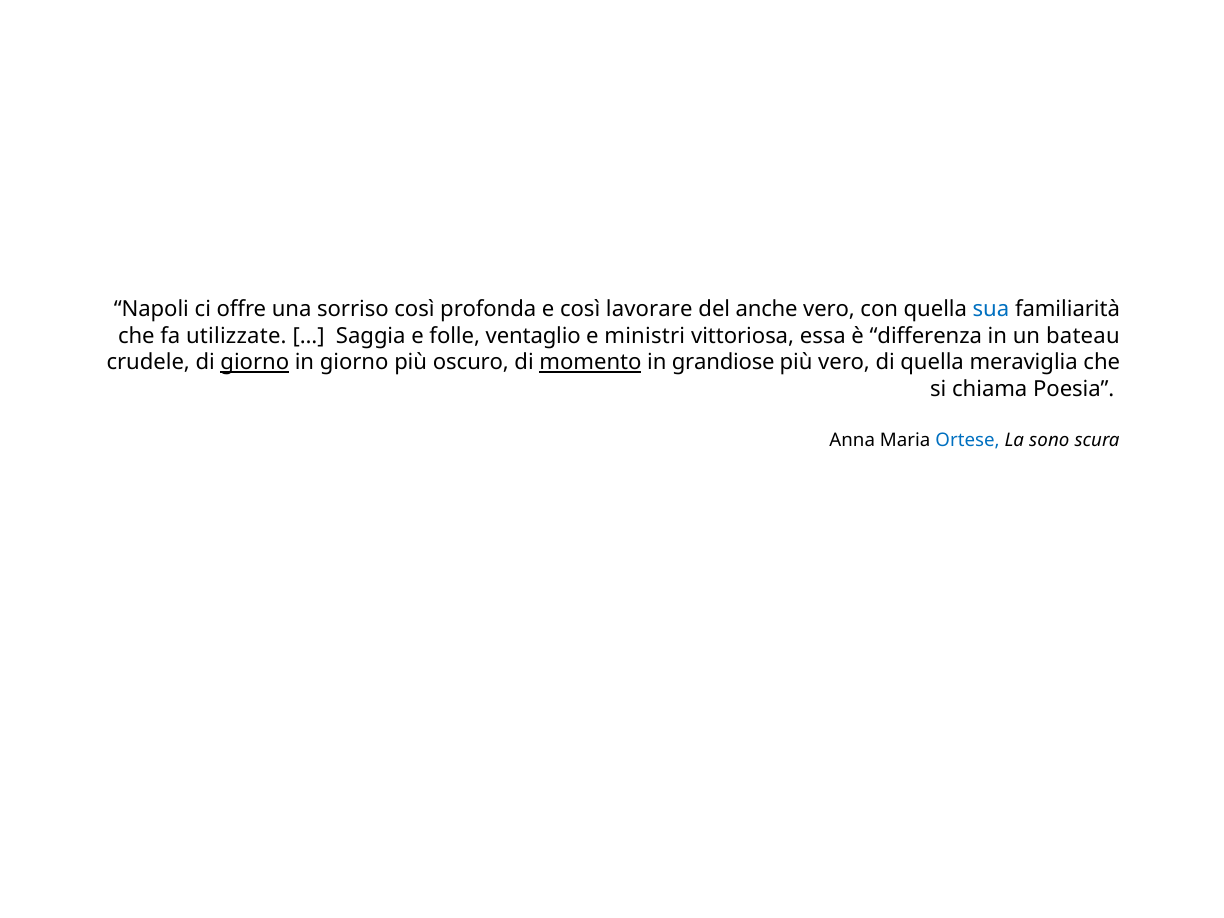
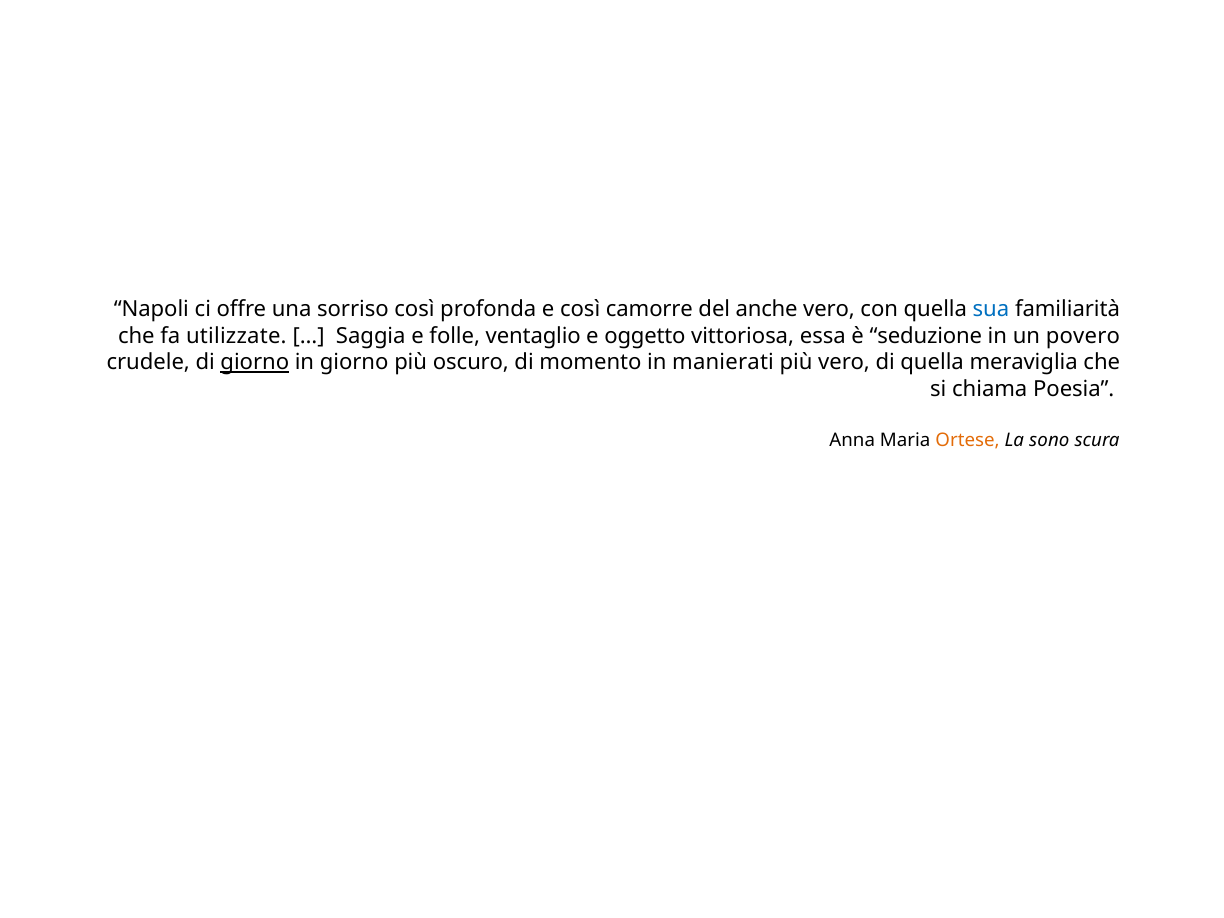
lavorare: lavorare -> camorre (649, 309)
ministri: ministri -> oggetto (645, 336)
differenza: differenza -> seduzione (926, 336)
bateau: bateau -> povero (1083, 336)
momento underline: present -> none (590, 363)
grandiose: grandiose -> manierati (723, 363)
Ortese colour: blue -> orange (968, 440)
